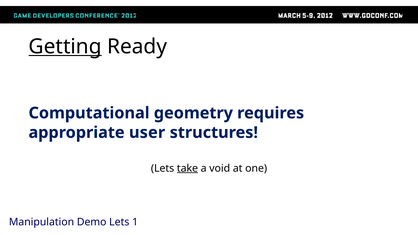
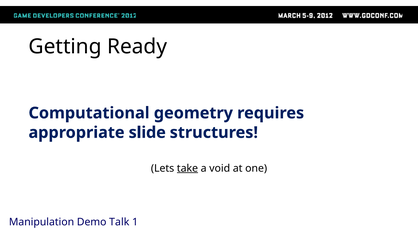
Getting underline: present -> none (65, 47)
user: user -> slide (147, 133)
Demo Lets: Lets -> Talk (119, 222)
